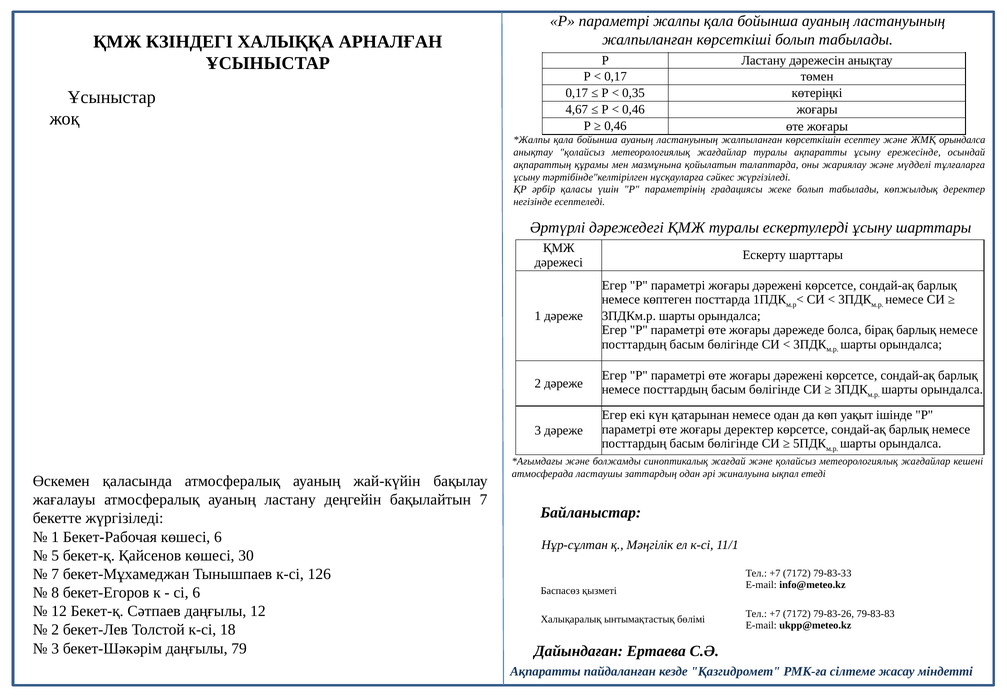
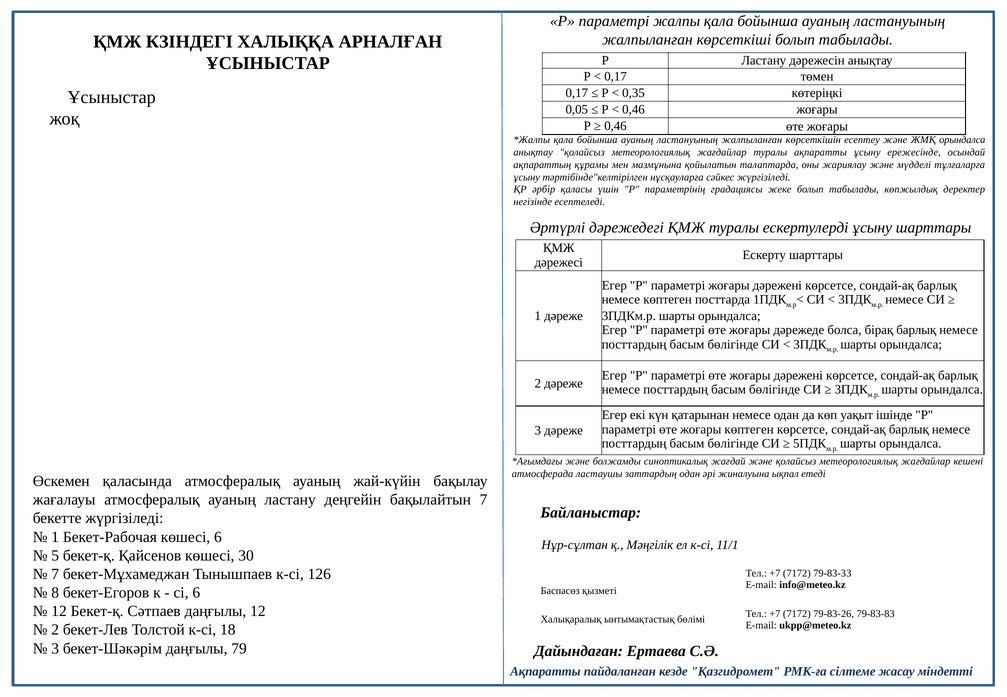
4,67: 4,67 -> 0,05 (577, 110)
жоғары деректер: деректер -> көптеген (749, 430)
